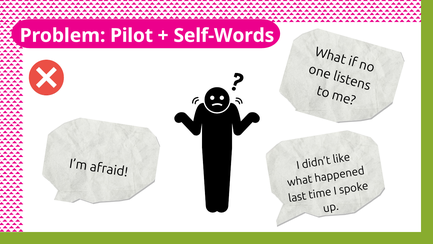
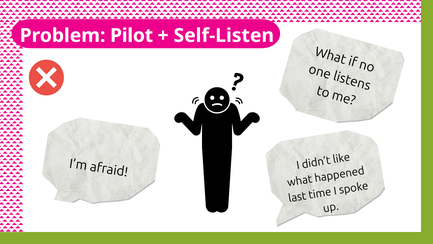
Self-Words: Self-Words -> Self-Listen (224, 35)
